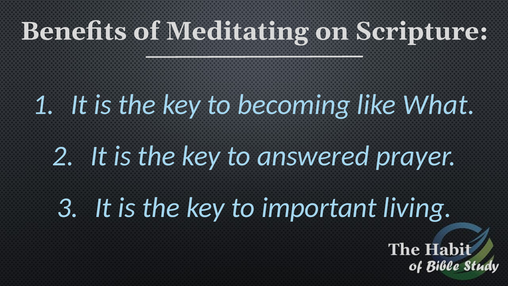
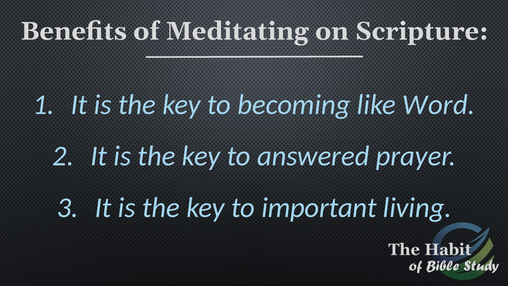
What: What -> Word (439, 105)
